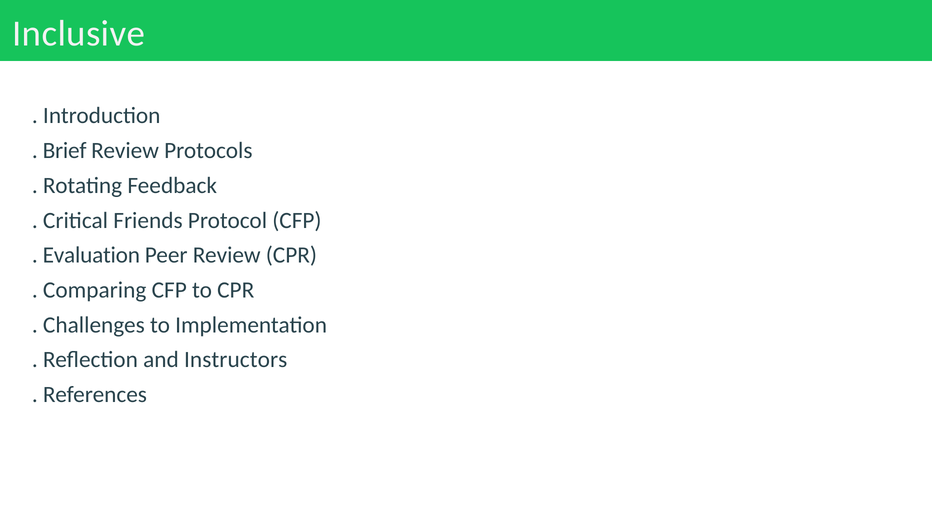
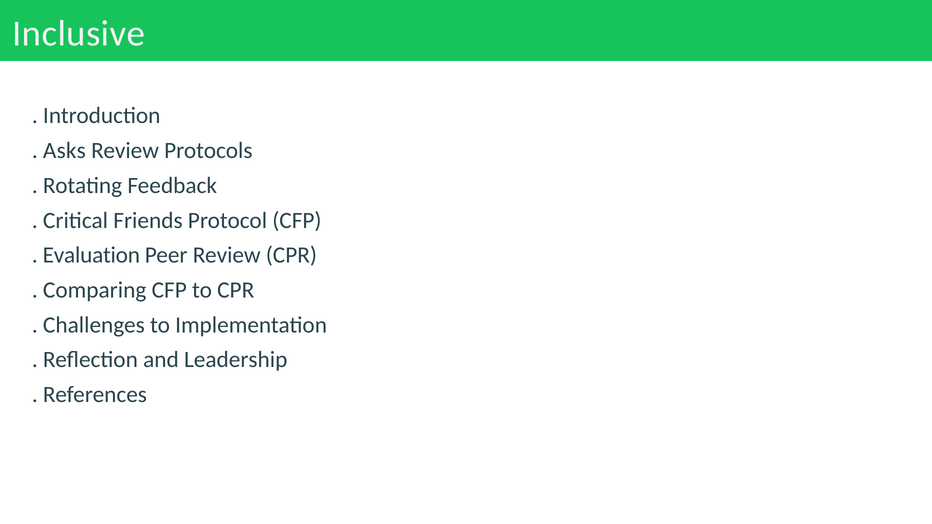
Brief: Brief -> Asks (64, 151)
Instructors: Instructors -> Leadership (236, 360)
